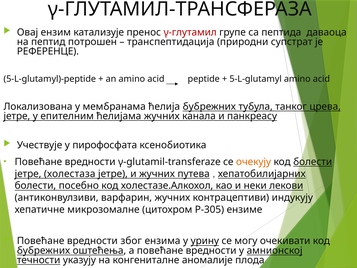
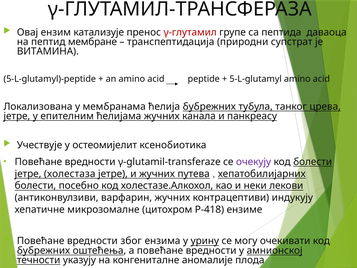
потрошен: потрошен -> мембране (92, 42)
РЕФЕРЕНЦЕ: РЕФЕРЕНЦЕ -> ВИТАМИНА (48, 51)
пирофосфата: пирофосфата -> остеомијелит (105, 145)
очекују colour: orange -> purple (254, 162)
P-305: P-305 -> P-418 (209, 209)
